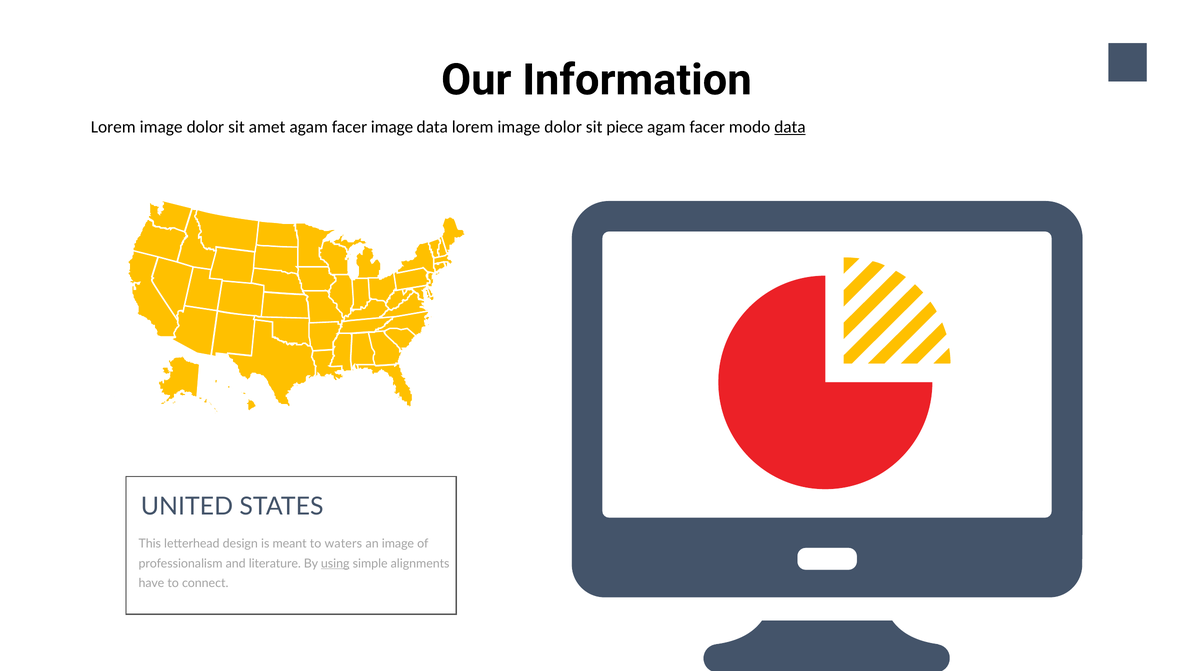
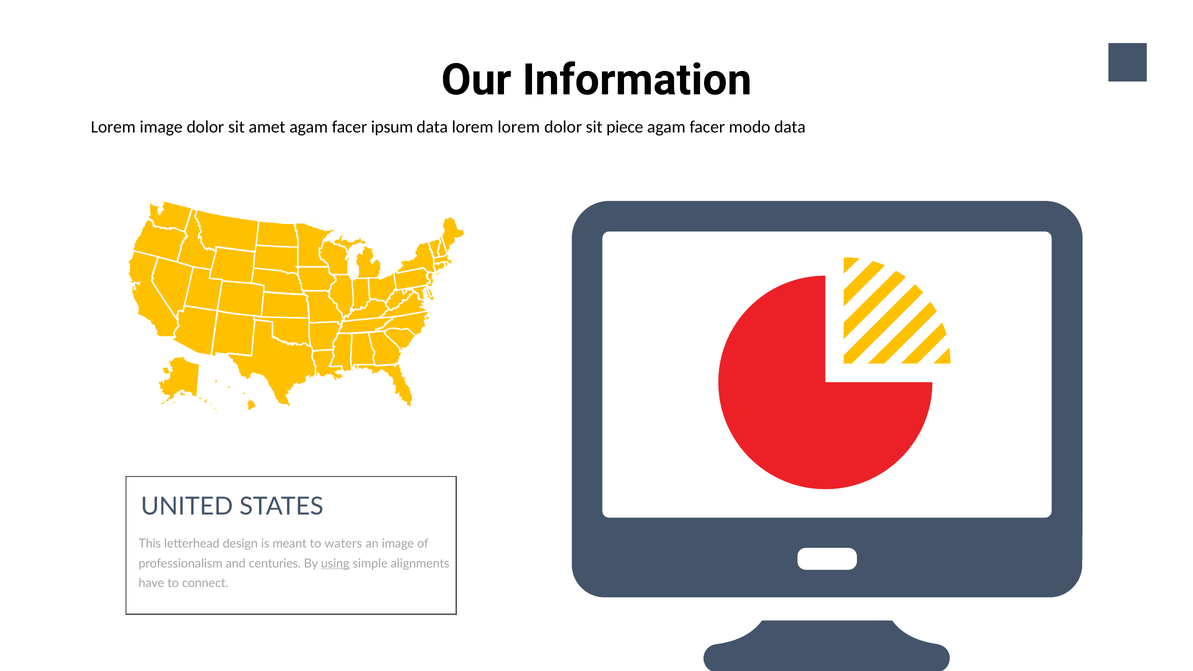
facer image: image -> ipsum (392, 127)
data lorem image: image -> lorem (519, 127)
data underline: present -> none (790, 127)
literature: literature -> centuries (275, 563)
